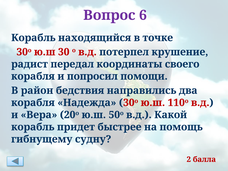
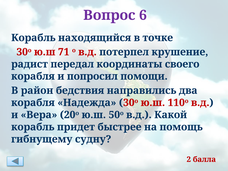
30: 30 -> 71 (64, 52)
